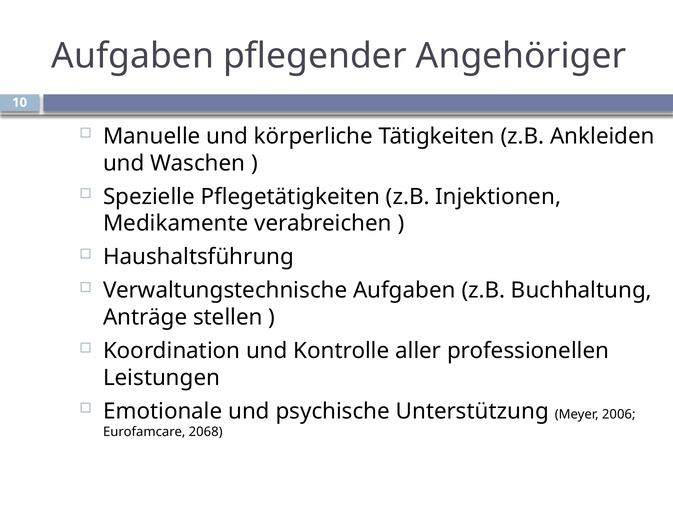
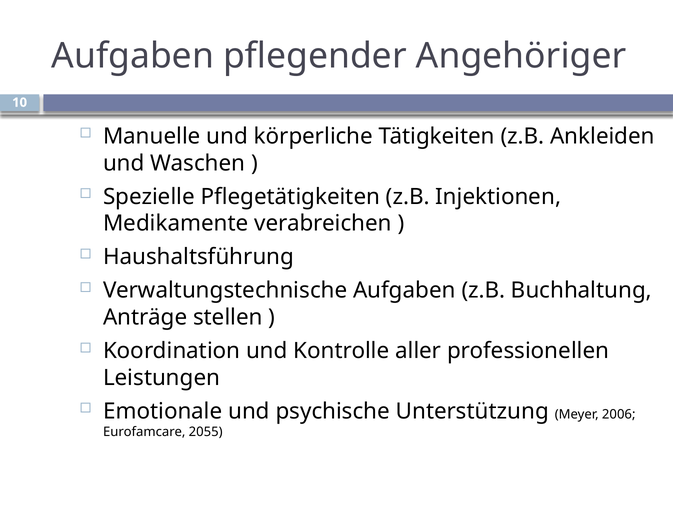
2068: 2068 -> 2055 (206, 432)
